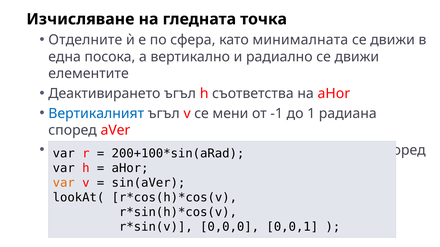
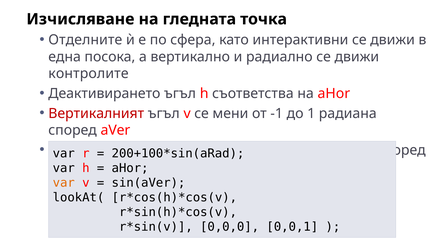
минималната: минималната -> интерактивни (300, 40)
елементите: елементите -> контролите (88, 74)
Вертикалният colour: blue -> red (96, 114)
